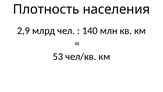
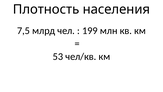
2,9: 2,9 -> 7,5 (23, 31)
140: 140 -> 199 (90, 31)
